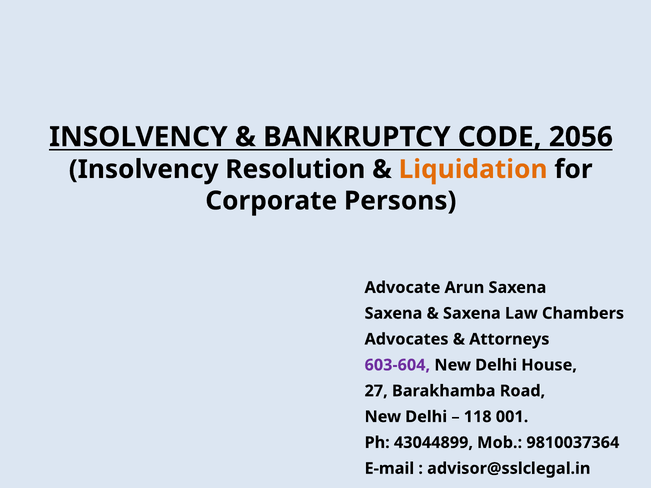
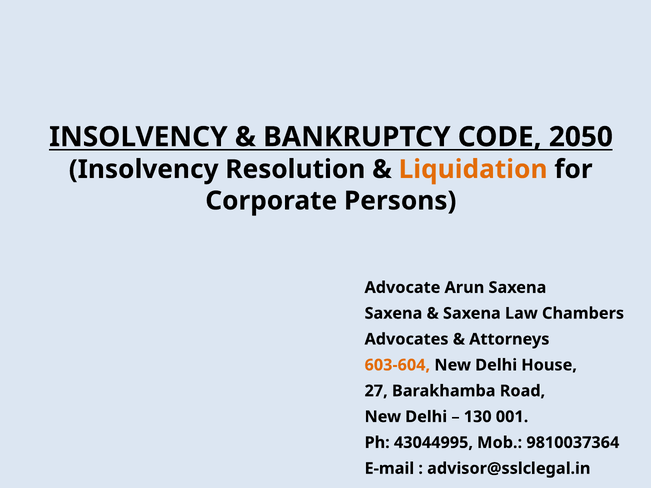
2056: 2056 -> 2050 (581, 137)
603-604 colour: purple -> orange (397, 365)
118: 118 -> 130 (478, 417)
43044899: 43044899 -> 43044995 (433, 443)
